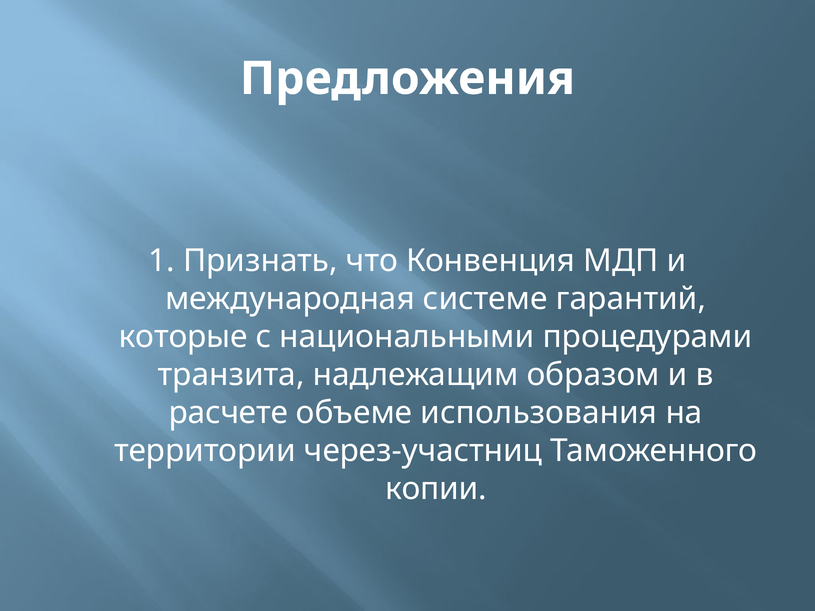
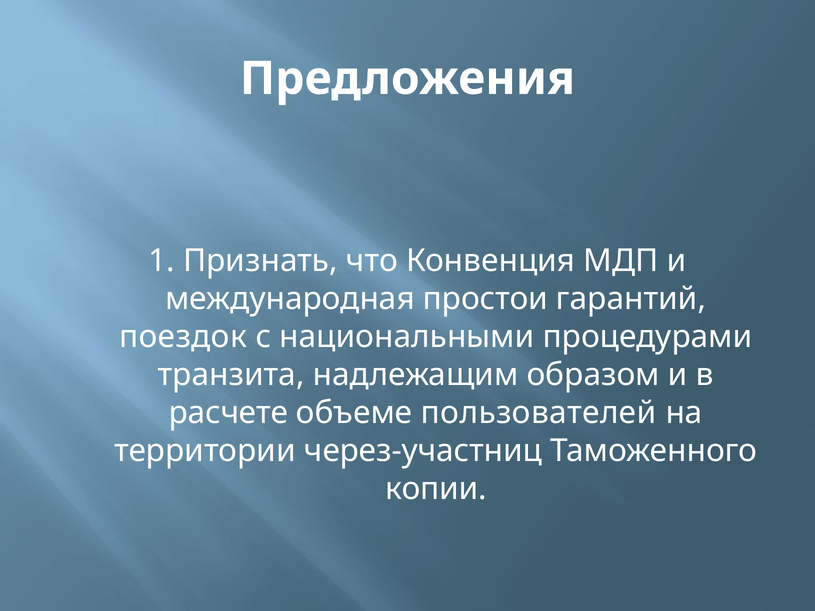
системе: системе -> простои (485, 299)
которые: которые -> поездок (183, 337)
использования: использования -> пользователей (539, 413)
